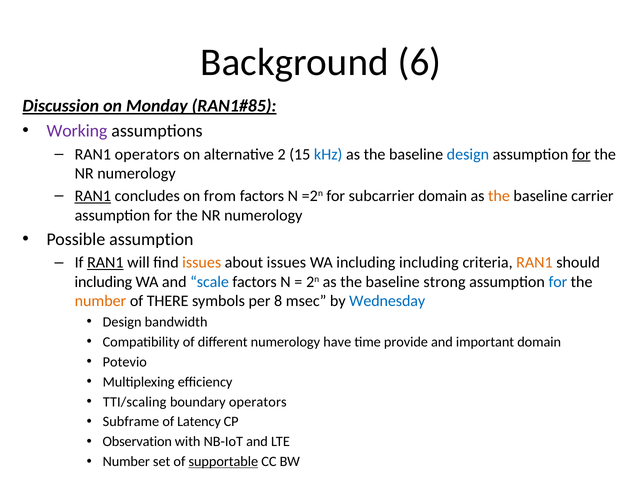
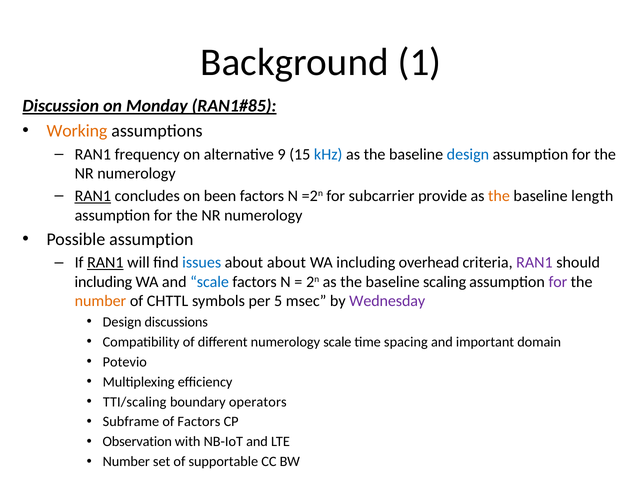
6: 6 -> 1 (419, 62)
Working colour: purple -> orange (77, 131)
RAN1 operators: operators -> frequency (147, 154)
2: 2 -> 9 (282, 154)
for underline: present -> none (581, 154)
from: from -> been (220, 196)
subcarrier domain: domain -> provide (443, 196)
carrier: carrier -> length (592, 196)
issues colour: orange -> blue (202, 263)
about issues: issues -> about (286, 263)
including including: including -> overhead (429, 263)
RAN1 colour: orange -> purple (534, 263)
strong: strong -> scaling (445, 282)
for colour: blue -> purple (558, 282)
THERE: THERE -> CHTTL (168, 301)
8: 8 -> 5 (278, 301)
Wednesday colour: blue -> purple (387, 301)
bandwidth: bandwidth -> discussions (176, 322)
numerology have: have -> scale (337, 342)
provide: provide -> spacing (406, 342)
of Latency: Latency -> Factors (199, 422)
supportable underline: present -> none (223, 462)
